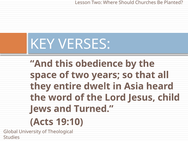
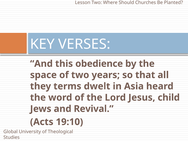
entire: entire -> terms (67, 86)
Turned: Turned -> Revival (94, 109)
